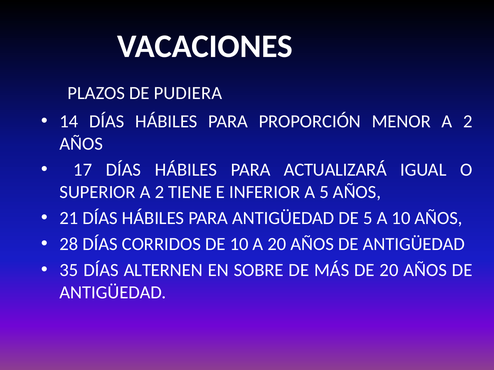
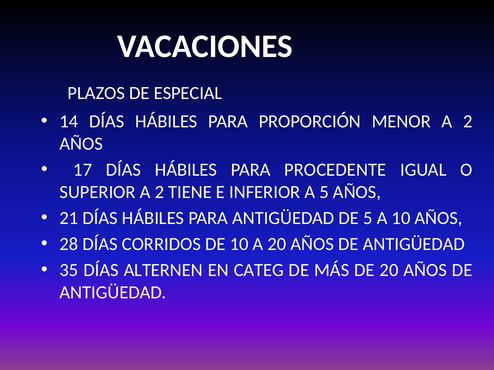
PUDIERA: PUDIERA -> ESPECIAL (188, 93)
ACTUALIZARÁ: ACTUALIZARÁ -> PROCEDENTE (335, 170)
SOBRE: SOBRE -> CATEG (259, 270)
